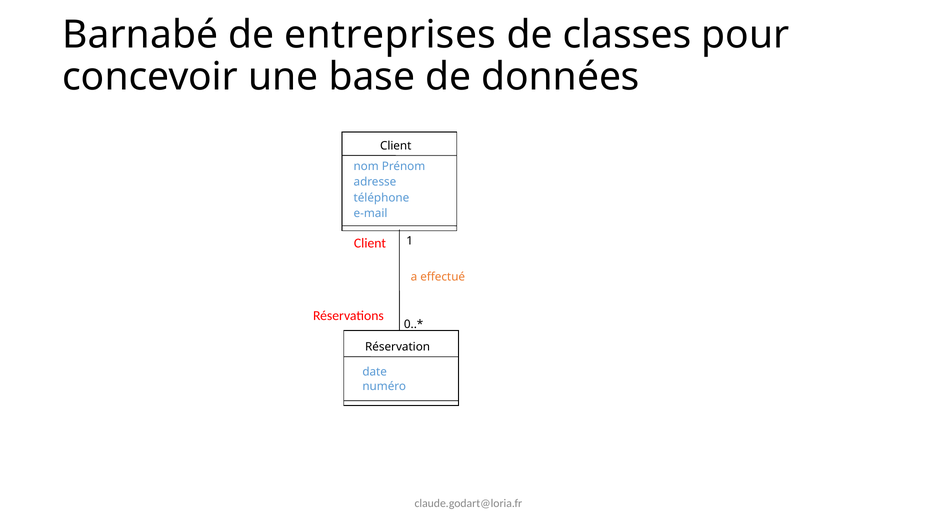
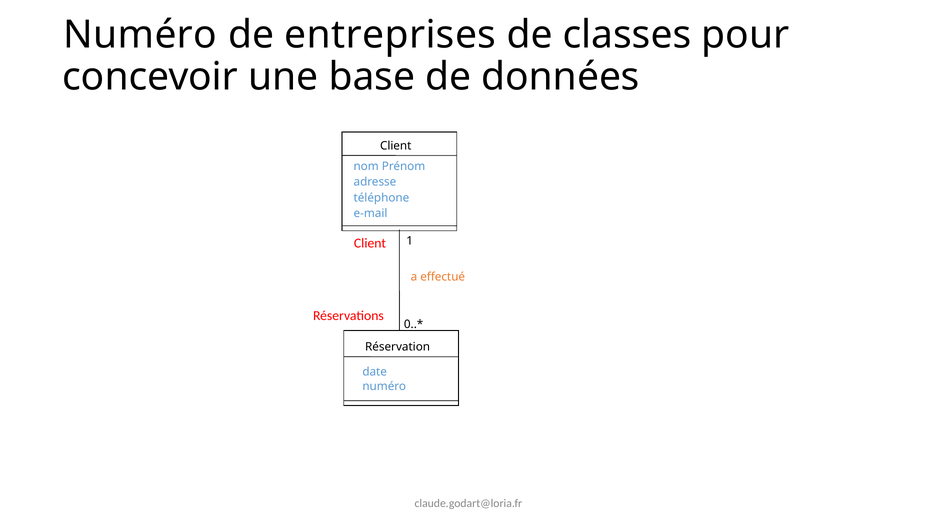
Barnabé: Barnabé -> Numéro (140, 35)
